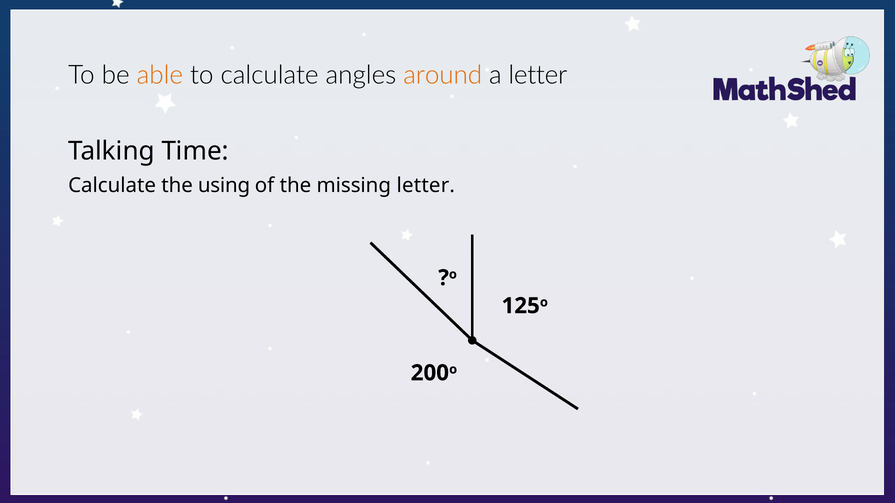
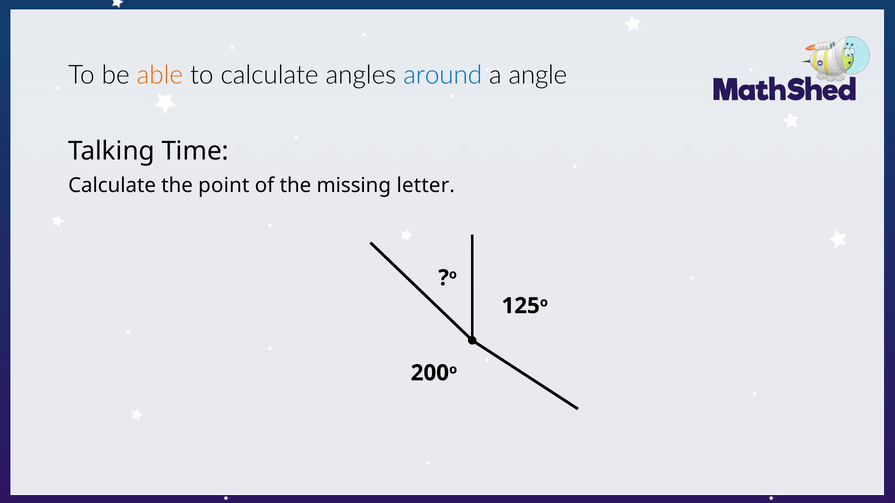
around colour: orange -> blue (443, 75)
a letter: letter -> angle (538, 75)
using: using -> point (224, 186)
